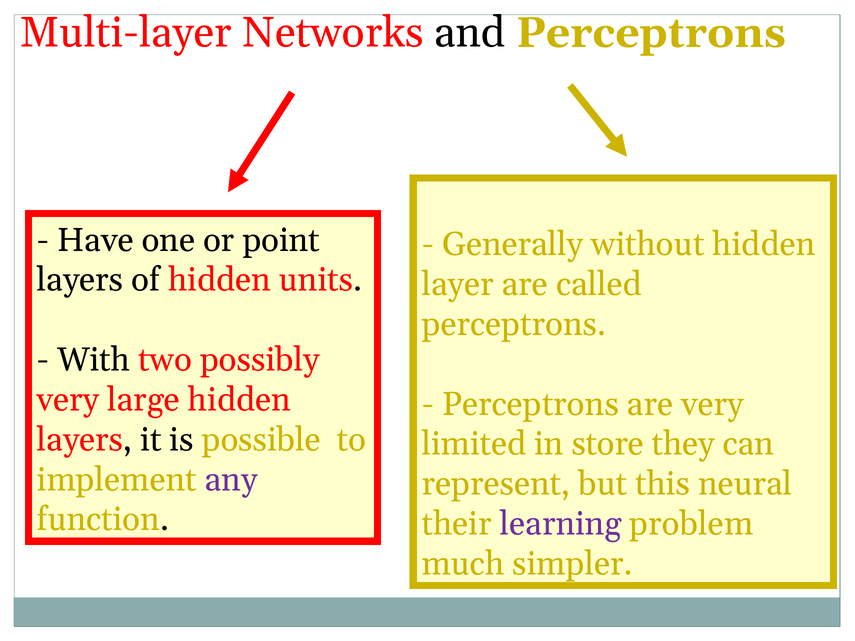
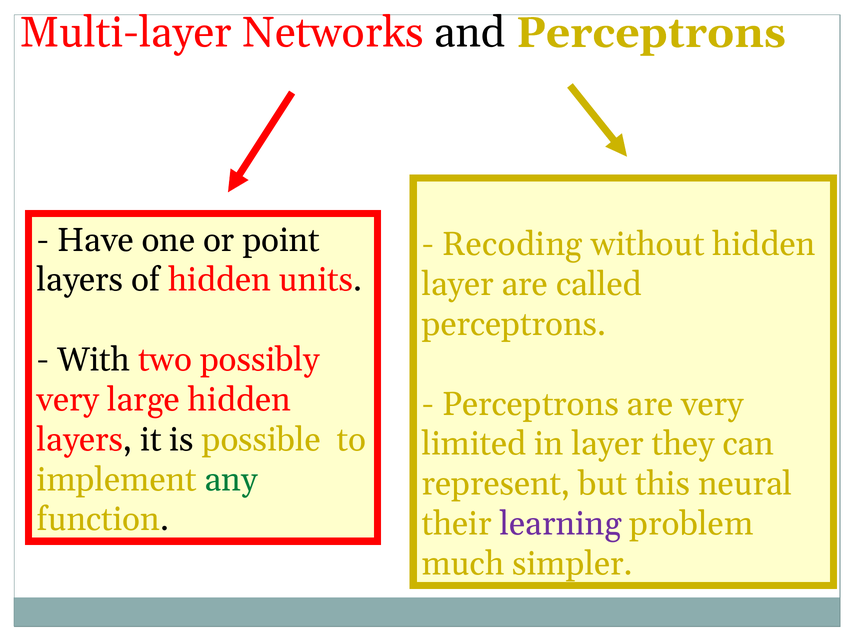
Generally: Generally -> Recoding (512, 245)
in store: store -> layer (608, 444)
any colour: purple -> green (231, 480)
